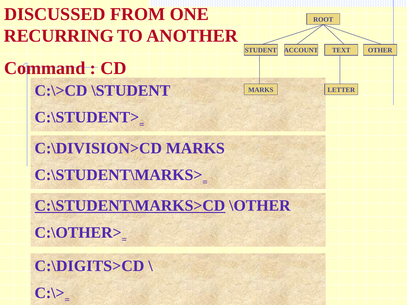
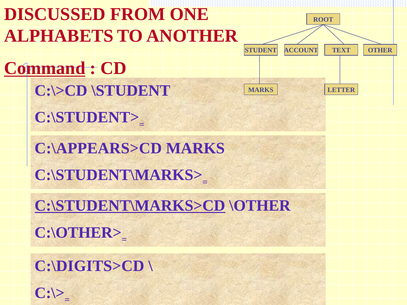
RECURRING: RECURRING -> ALPHABETS (59, 36)
Command underline: none -> present (45, 68)
C:\DIVISION>CD: C:\DIVISION>CD -> C:\APPEARS>CD (98, 148)
